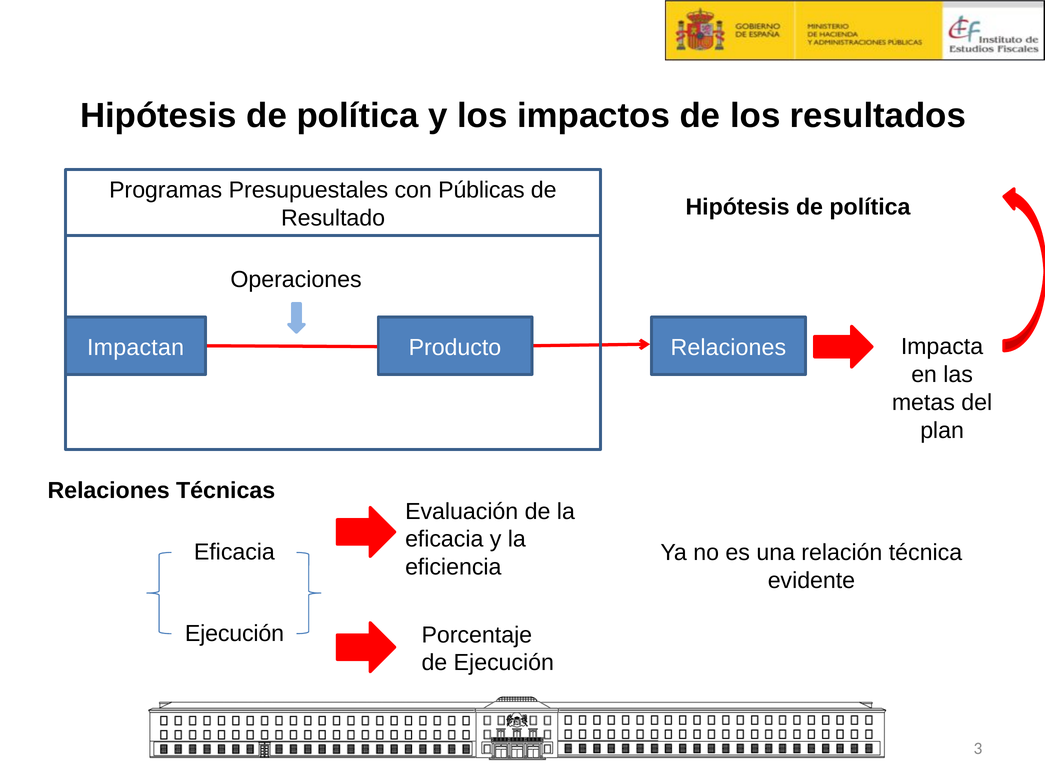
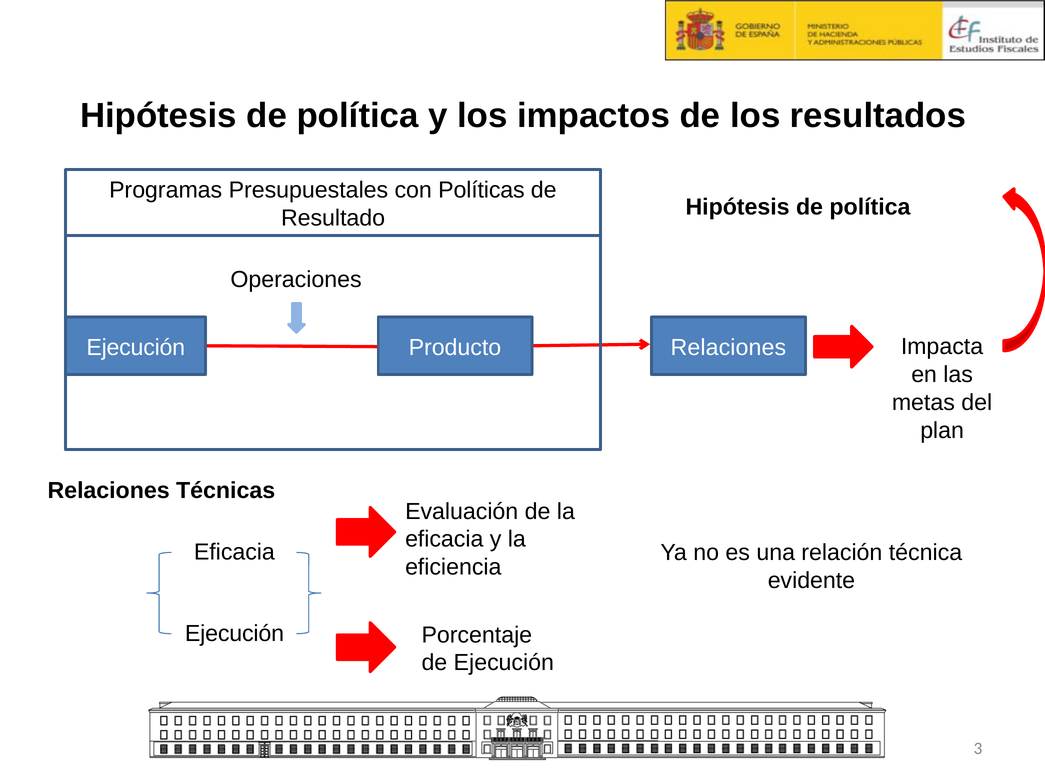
Públicas: Públicas -> Políticas (481, 190)
Impactan: Impactan -> Ejecución (136, 347)
